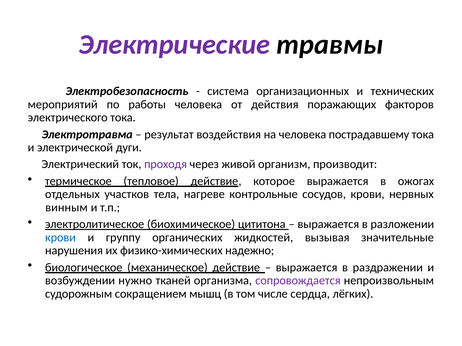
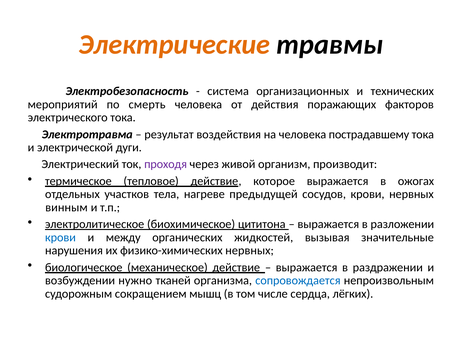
Электрические colour: purple -> orange (174, 45)
работы: работы -> смерть (147, 104)
контрольные: контрольные -> предыдущей (263, 195)
группу: группу -> между (123, 238)
физико-химических надежно: надежно -> нервных (250, 251)
сопровождается colour: purple -> blue (298, 281)
